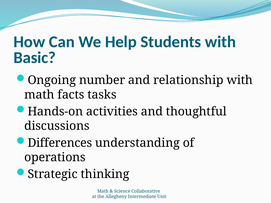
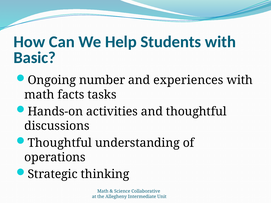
relationship: relationship -> experiences (188, 80)
Differences: Differences -> Thoughtful (60, 143)
